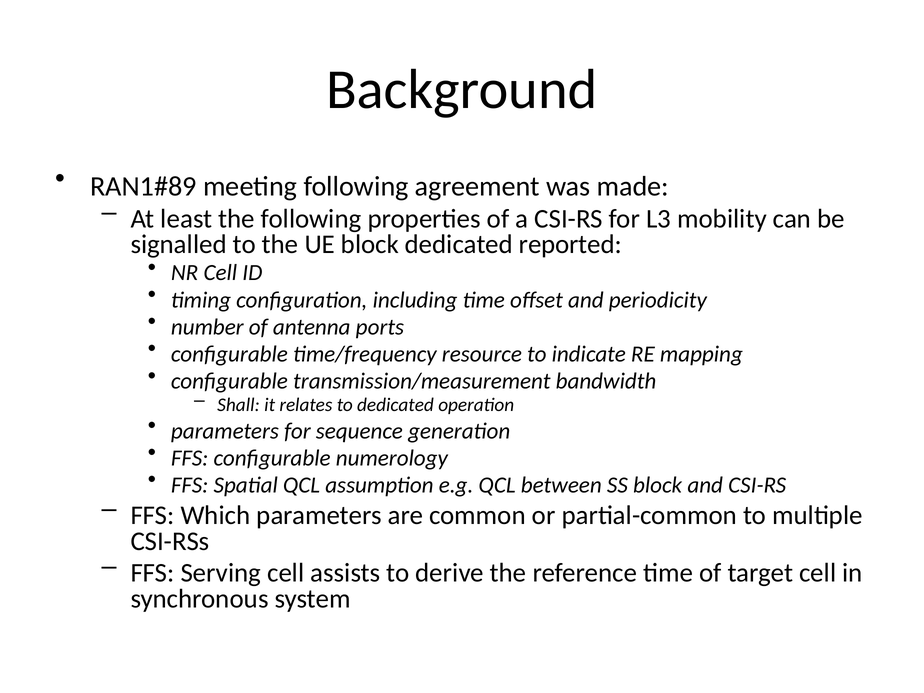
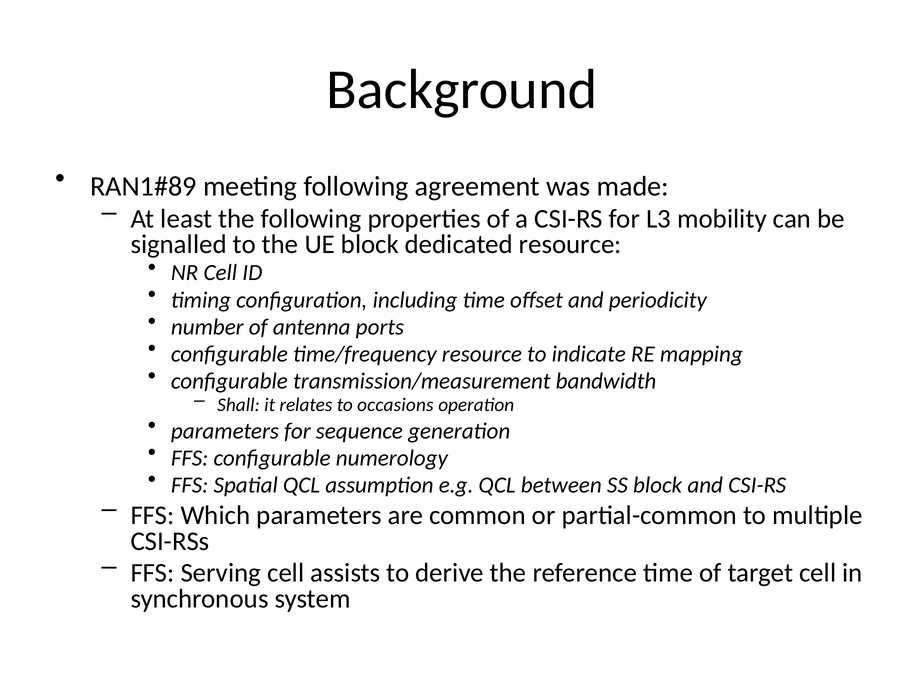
dedicated reported: reported -> resource (570, 244)
to dedicated: dedicated -> occasions (395, 405)
